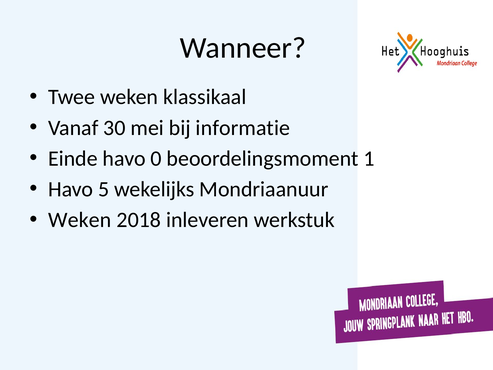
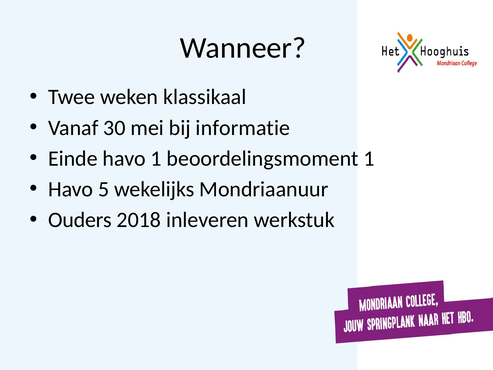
havo 0: 0 -> 1 (156, 158)
Weken: Weken -> Ouders (80, 220)
